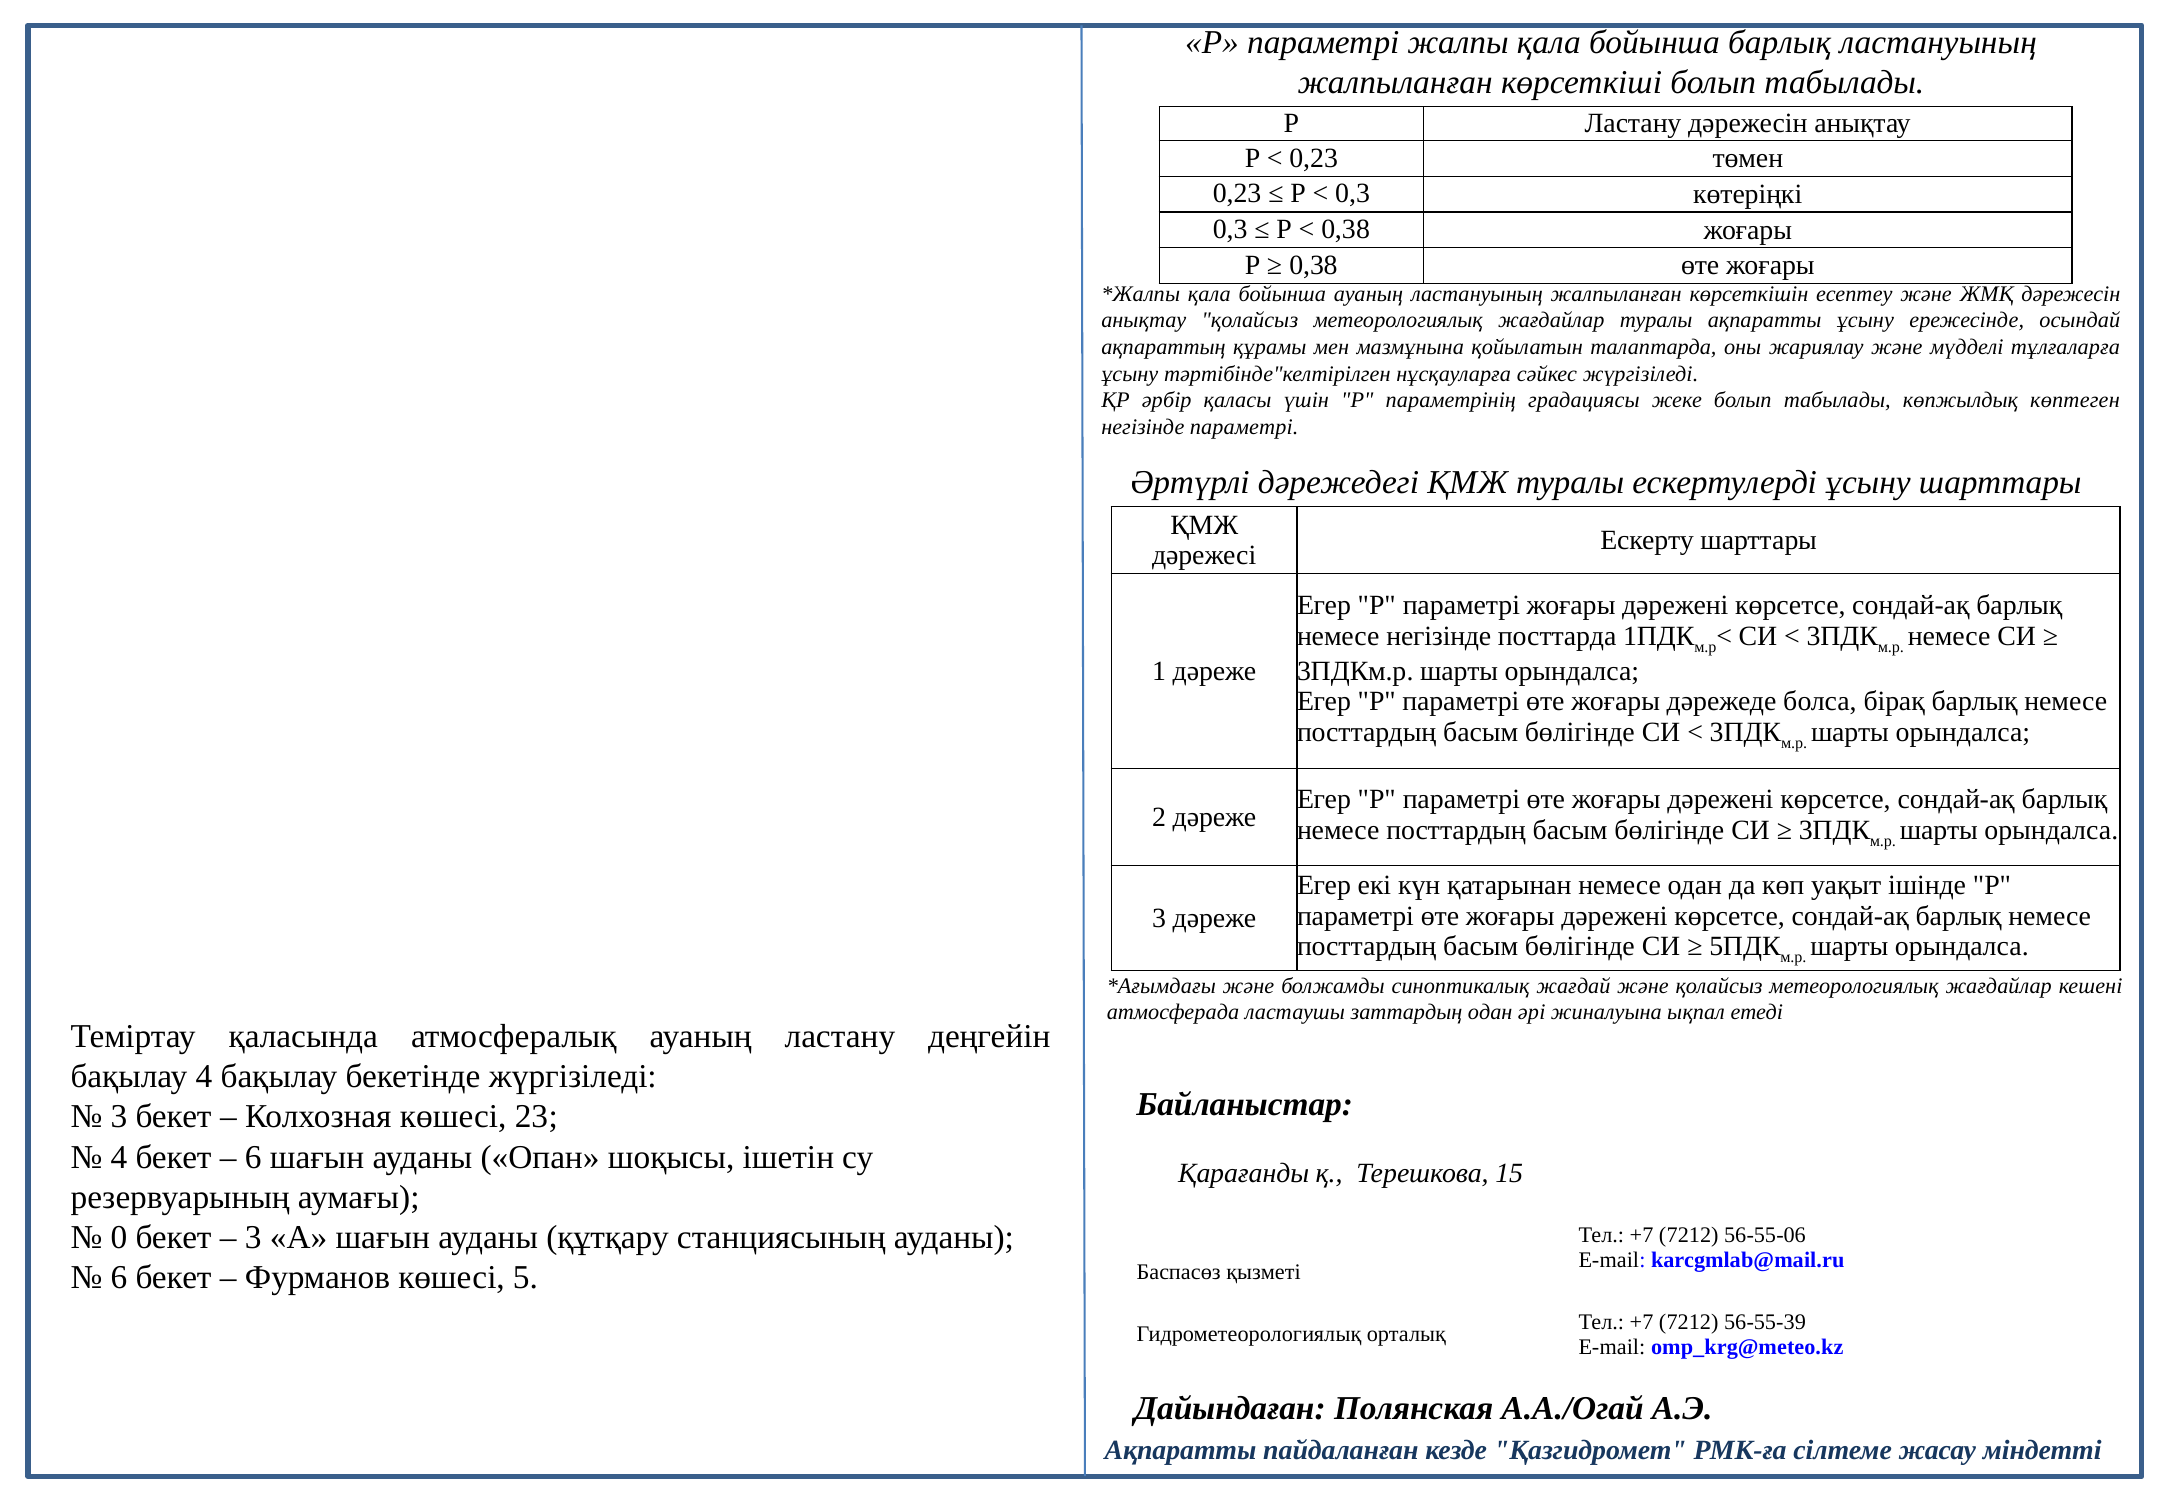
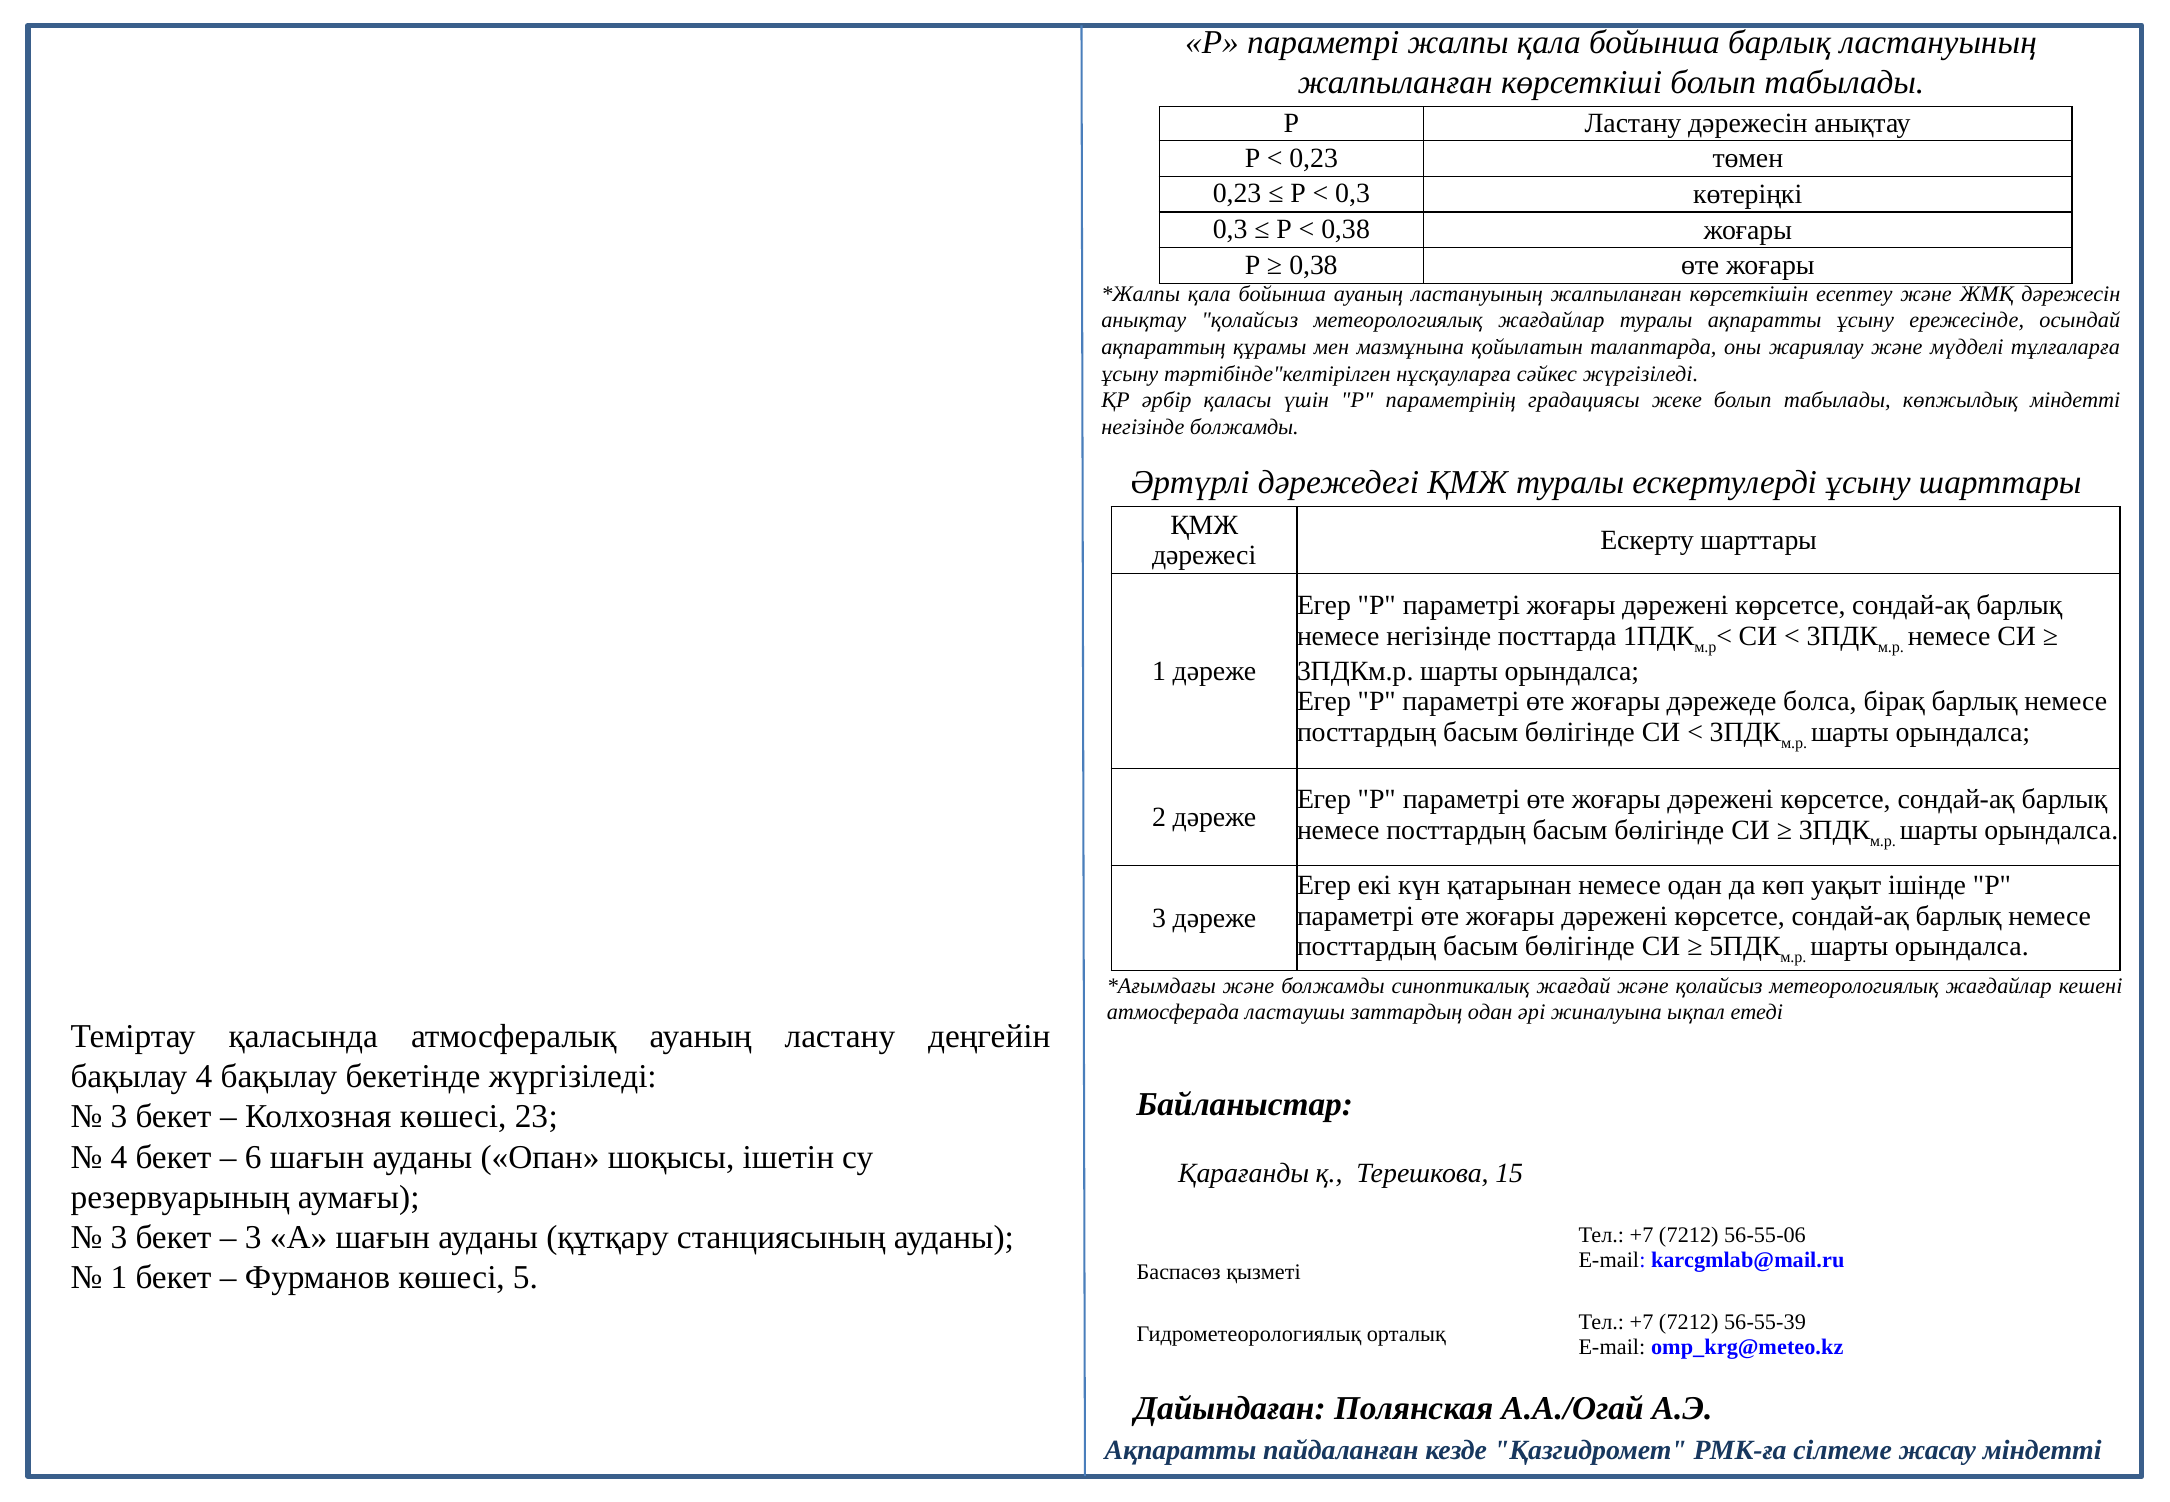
көпжылдық көптеген: көптеген -> міндетті (2075, 400)
негізінде параметрі: параметрі -> болжамды (1244, 427)
0: 0 -> 3 (119, 1237)
6: 6 -> 1 (119, 1277)
